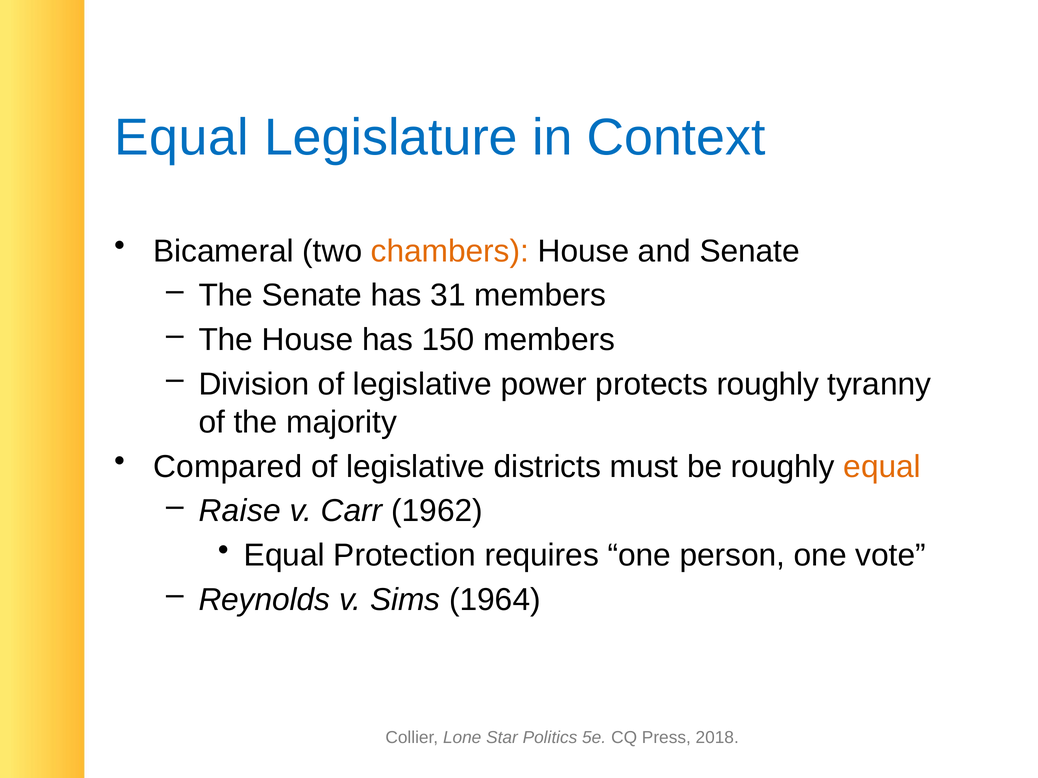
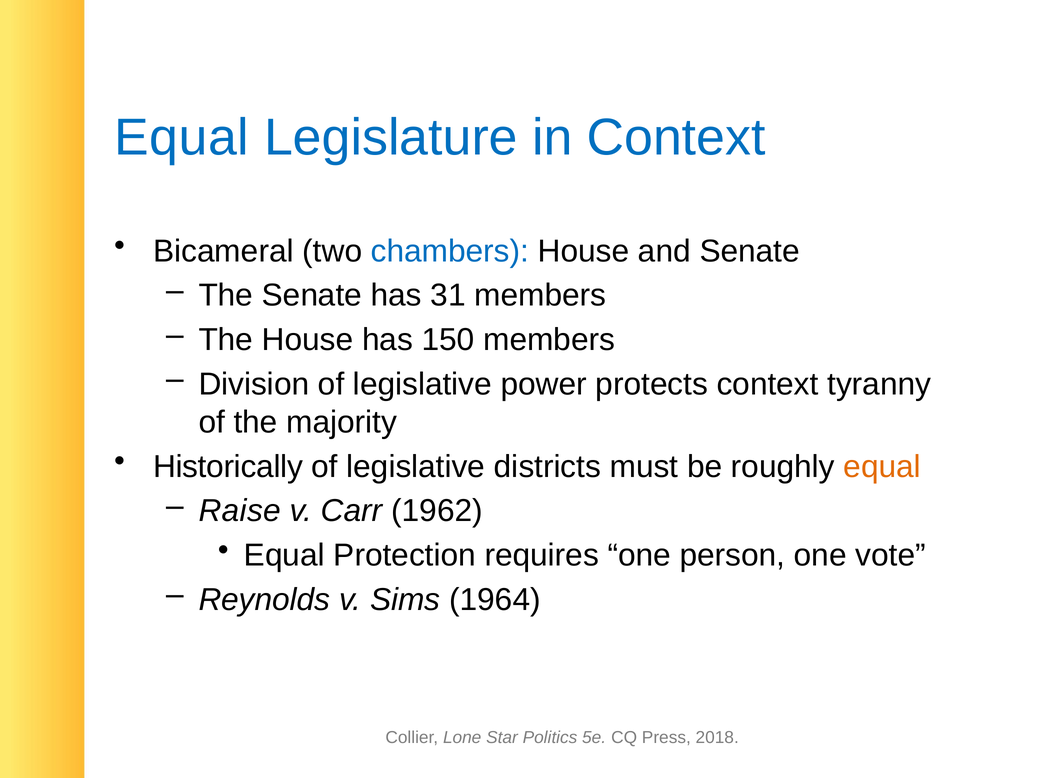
chambers colour: orange -> blue (450, 251)
protects roughly: roughly -> context (768, 384)
Compared: Compared -> Historically (228, 467)
